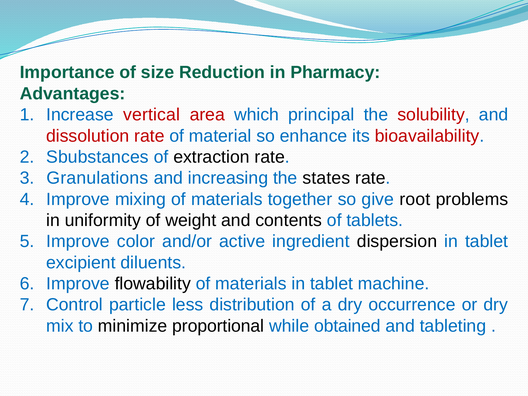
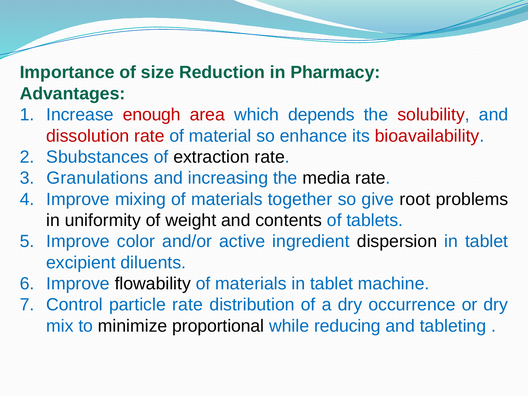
vertical: vertical -> enough (152, 115)
principal: principal -> depends (321, 115)
states: states -> media (326, 178)
particle less: less -> rate (188, 305)
obtained: obtained -> reducing (347, 326)
